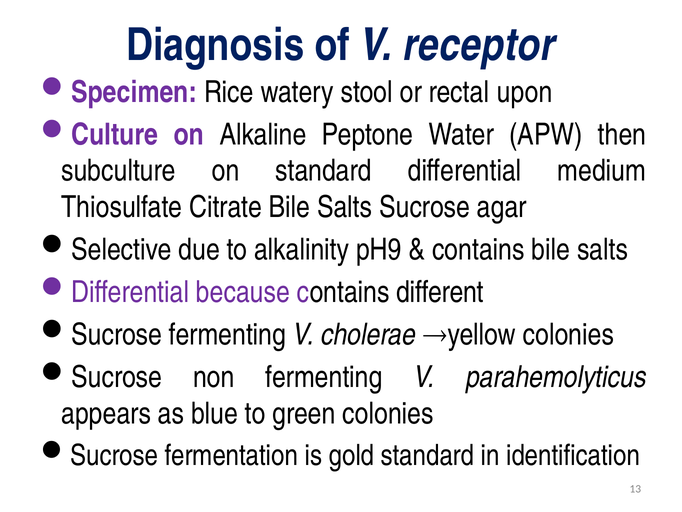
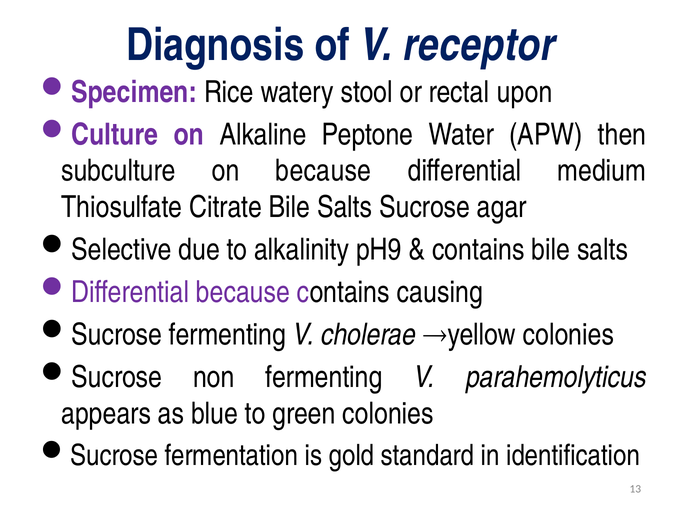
on standard: standard -> because (323, 171)
different: different -> causing (440, 292)
